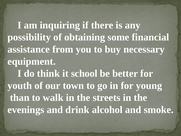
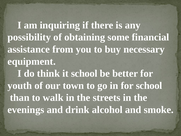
for young: young -> school (149, 85)
